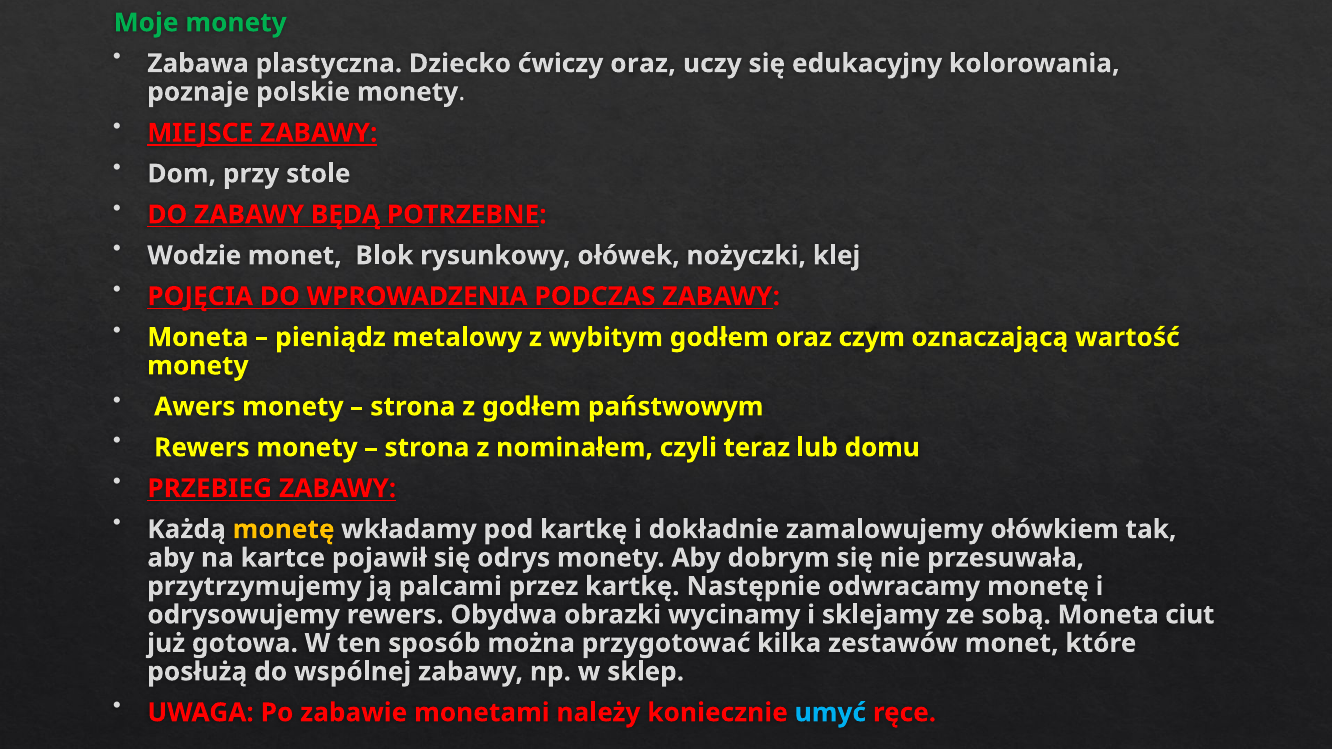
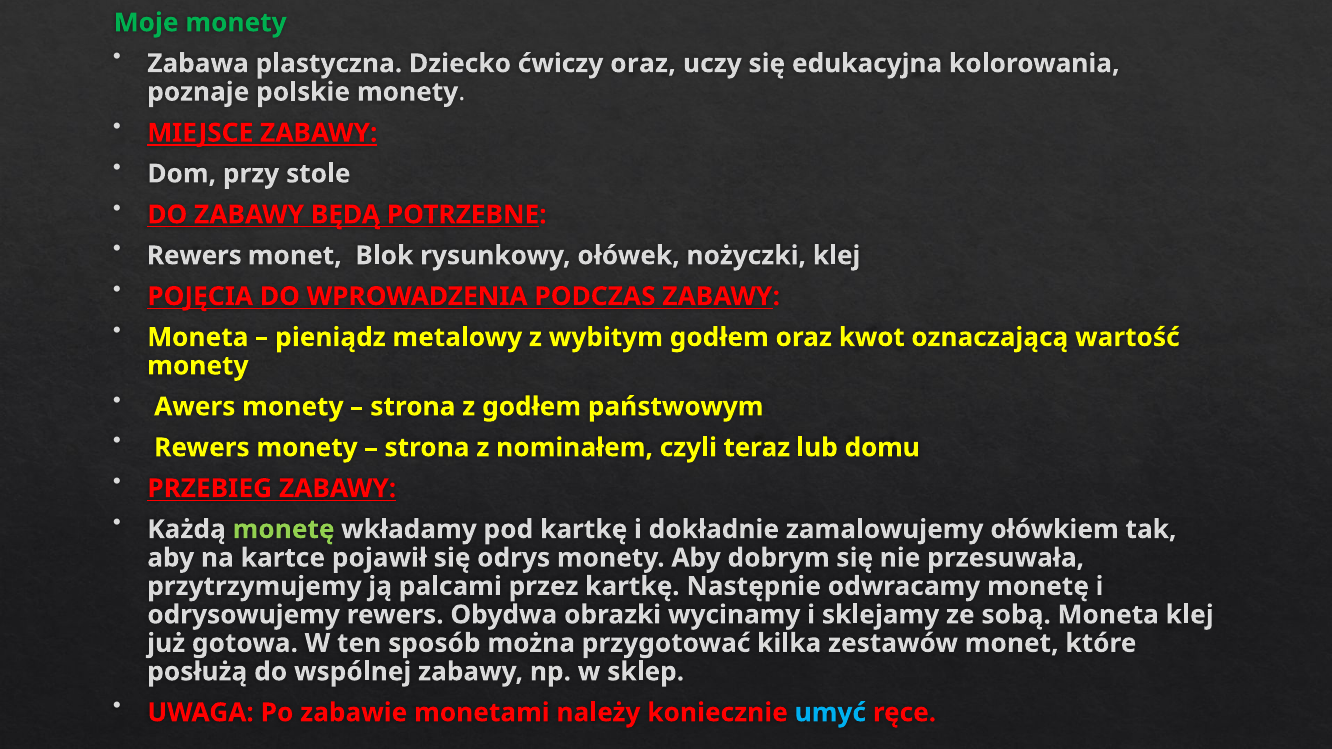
edukacyjny: edukacyjny -> edukacyjna (867, 64)
Wodzie: Wodzie -> Rewers (194, 256)
czym: czym -> kwot (872, 337)
monetę colour: yellow -> light green (284, 530)
Moneta ciut: ciut -> klej (1190, 615)
